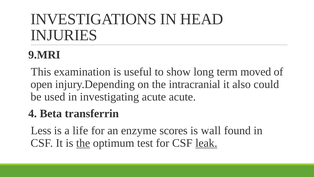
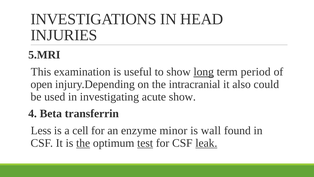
9.MRI: 9.MRI -> 5.MRI (44, 55)
long underline: none -> present (204, 72)
moved: moved -> period (256, 72)
acute acute: acute -> show (182, 97)
life: life -> cell (80, 130)
scores: scores -> minor (173, 130)
test underline: none -> present (145, 143)
